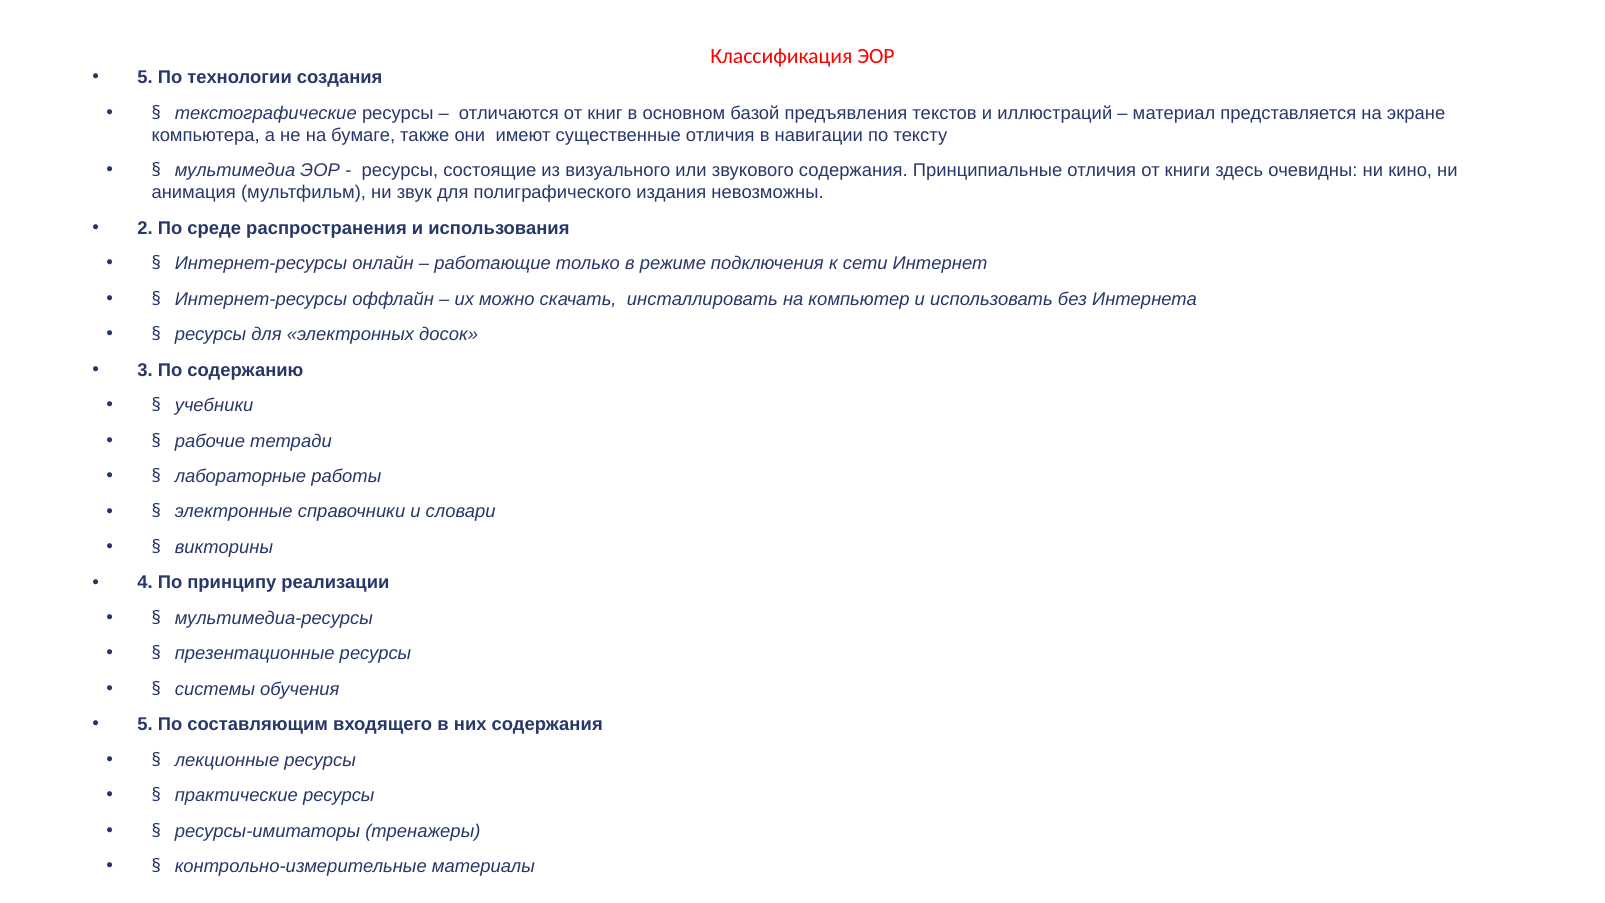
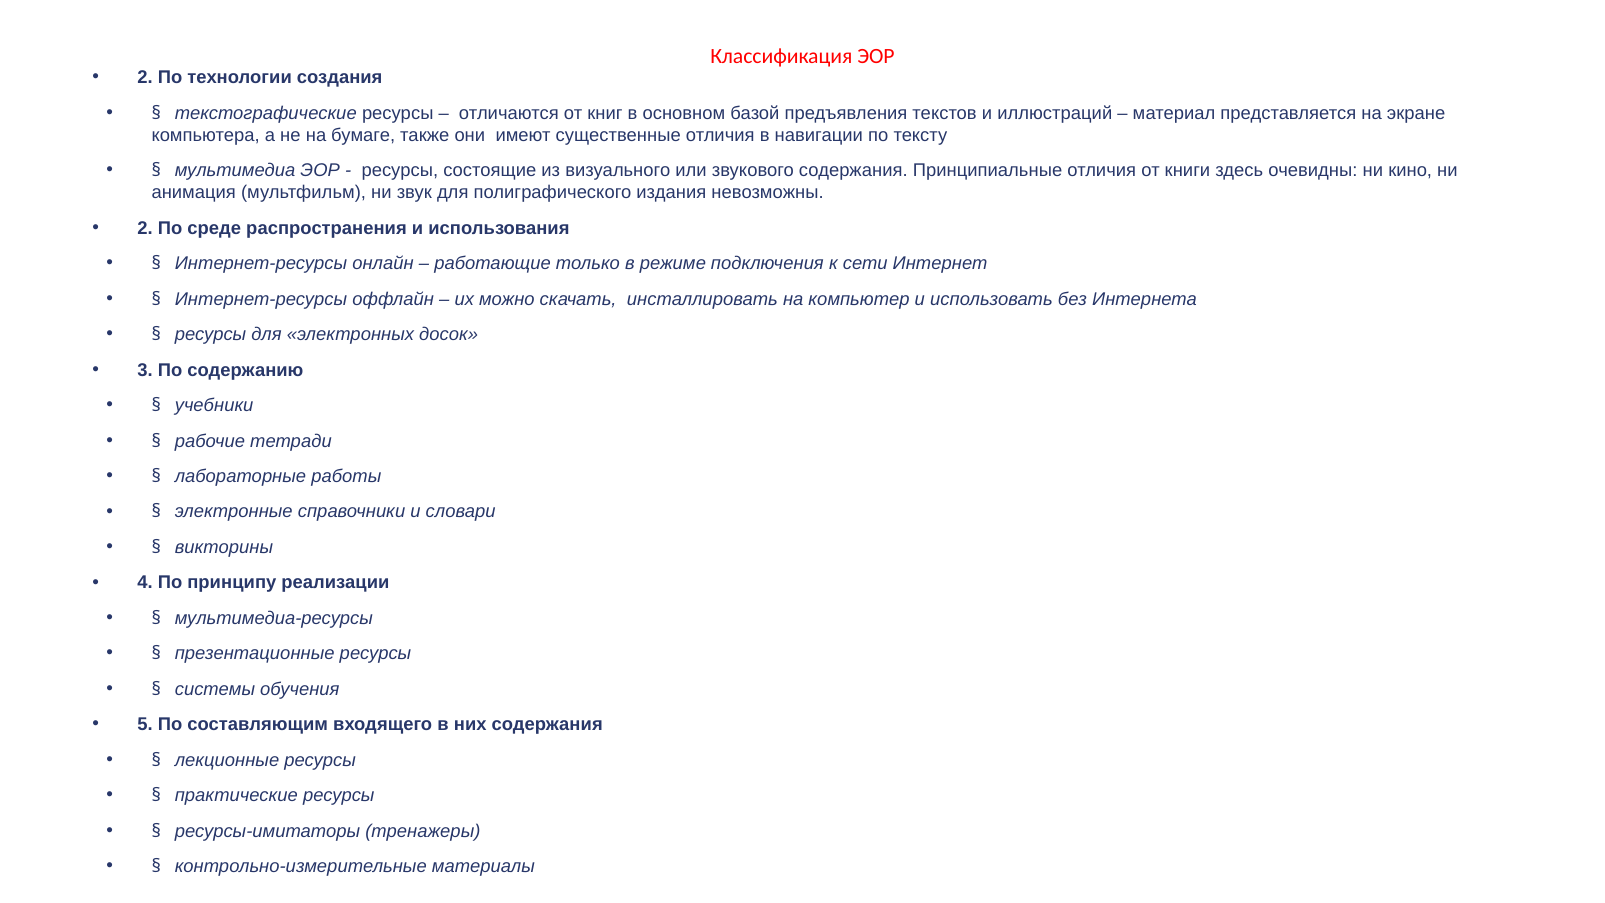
5: 5 -> 2 (145, 78)
